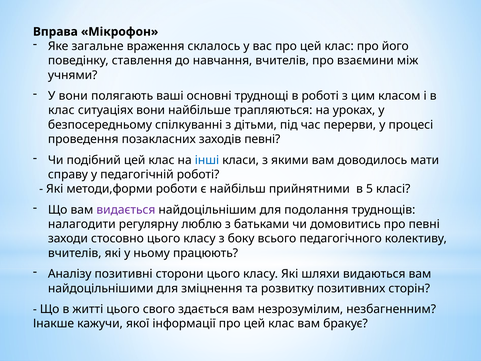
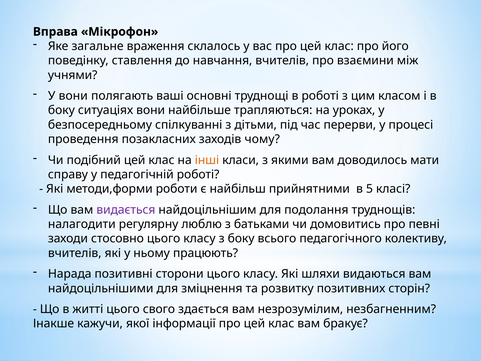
клас: клас -> боку (61, 110)
заходів певні: певні -> чому (262, 139)
інші colour: blue -> orange (207, 160)
Аналізу: Аналізу -> Нарада (70, 274)
